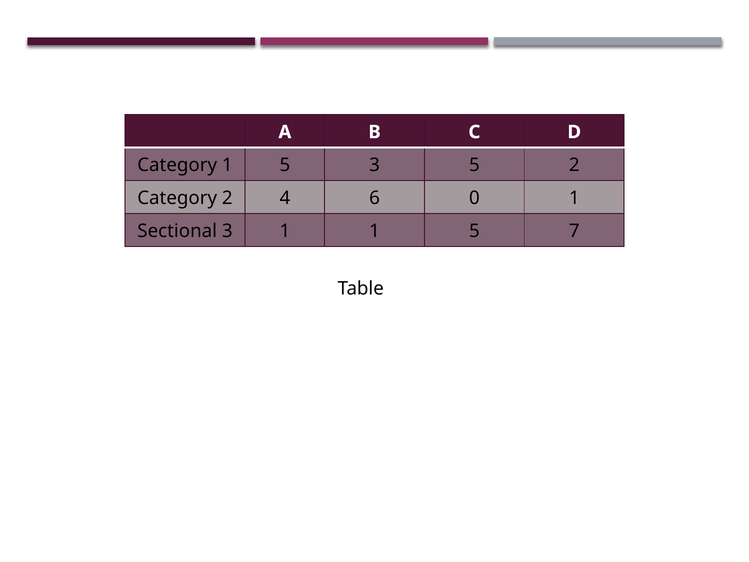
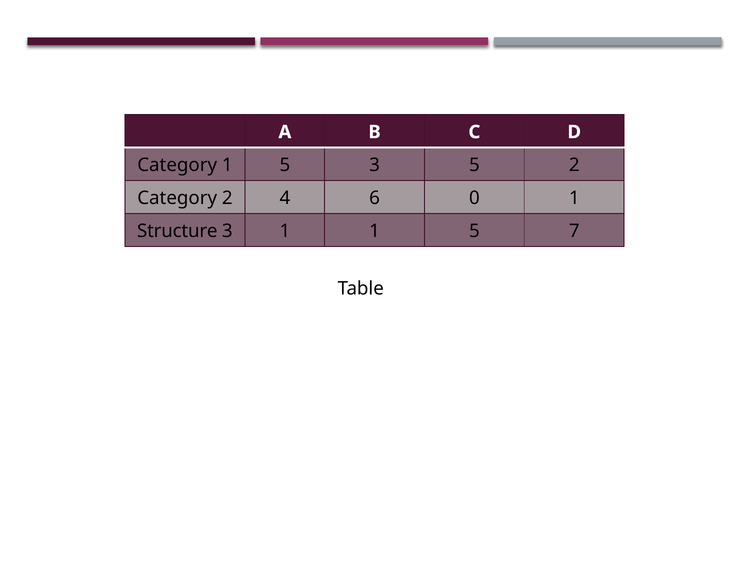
Sectional: Sectional -> Structure (177, 231)
